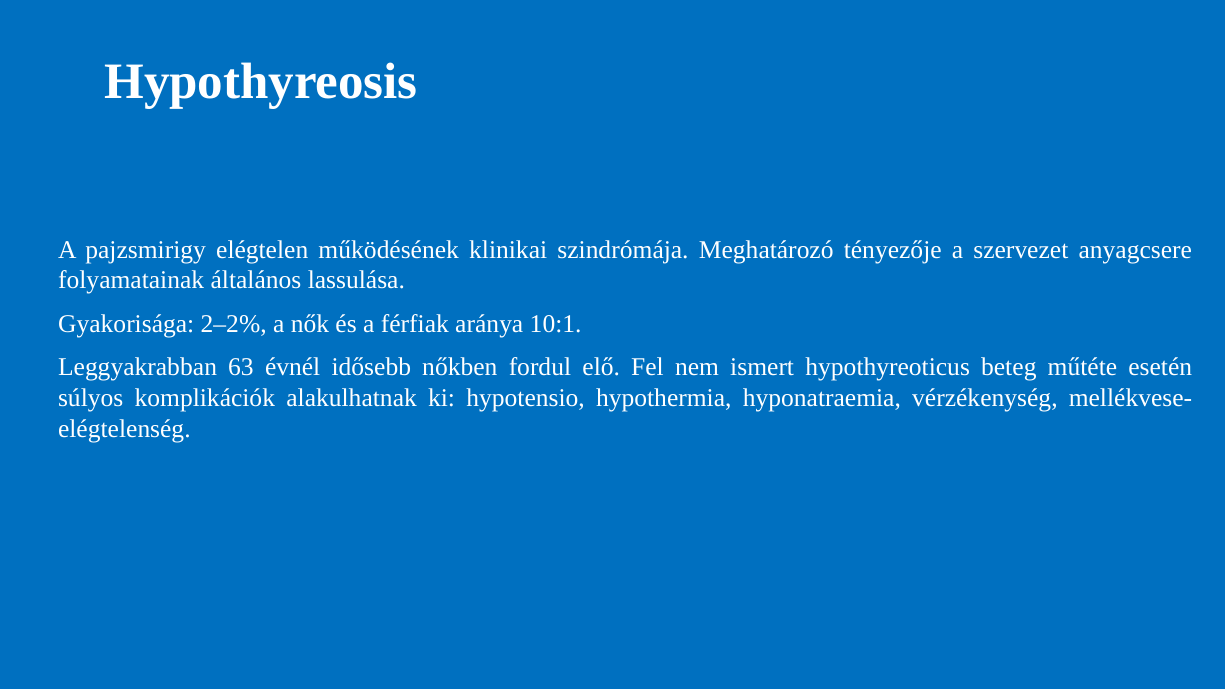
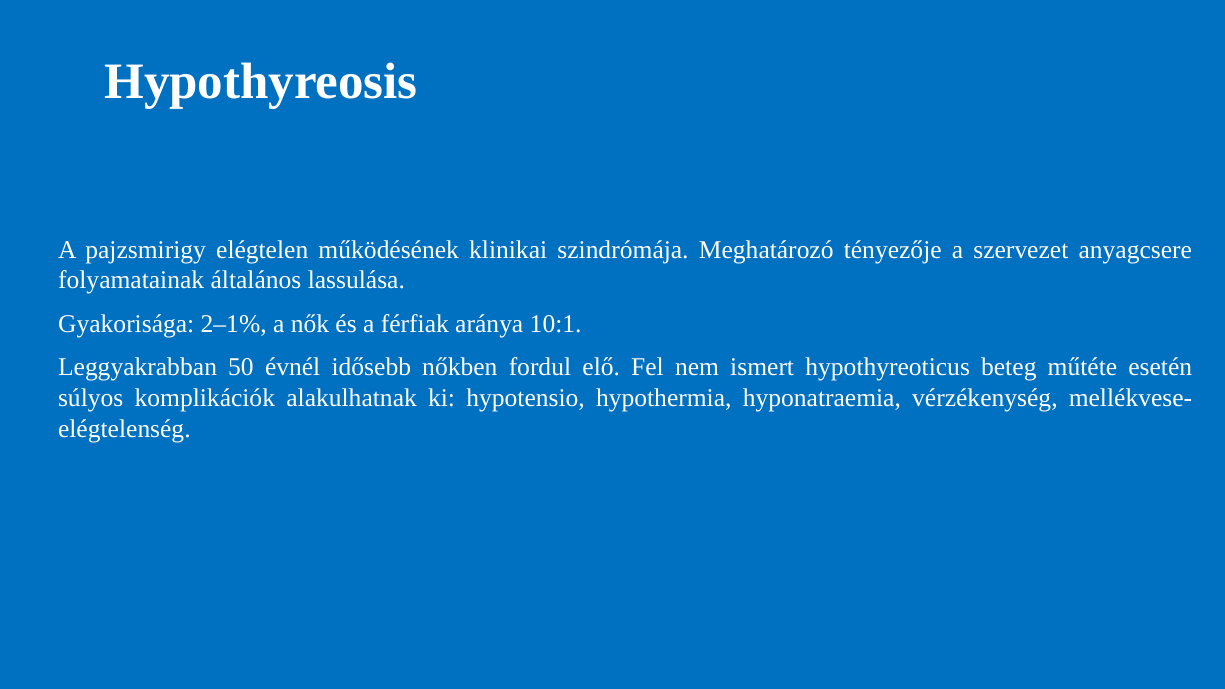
2–2%: 2–2% -> 2–1% (234, 324)
63: 63 -> 50 (241, 367)
